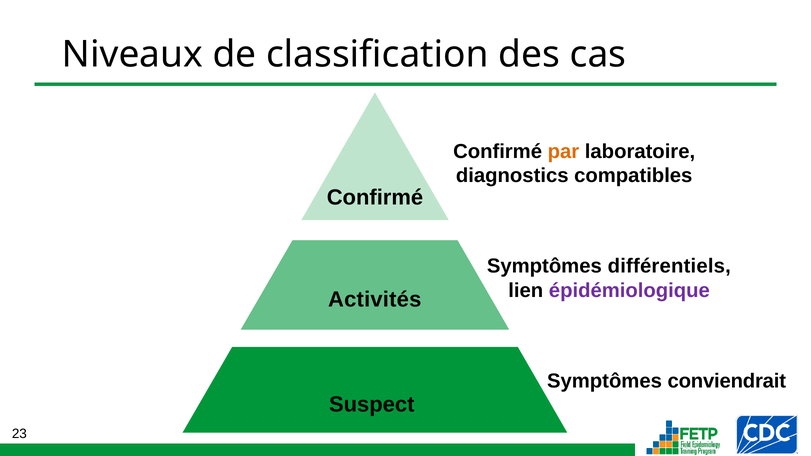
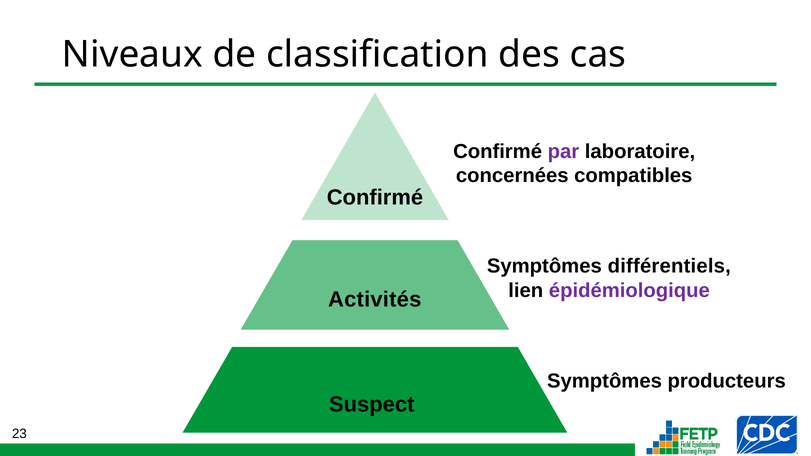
par colour: orange -> purple (563, 151)
diagnostics: diagnostics -> concernées (512, 176)
conviendrait: conviendrait -> producteurs (727, 381)
